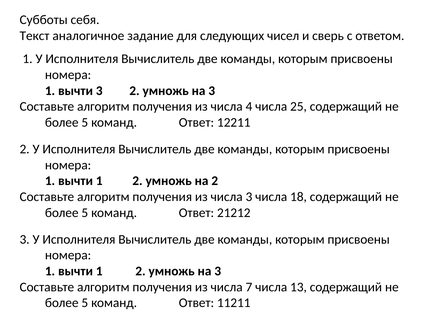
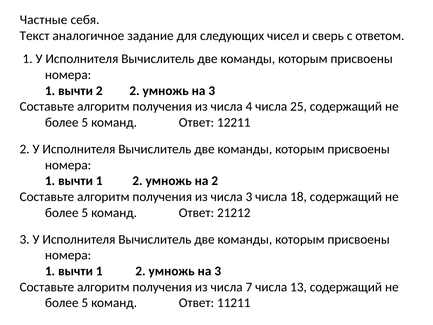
Субботы: Субботы -> Частные (44, 20)
вычти 3: 3 -> 2 (99, 91)
